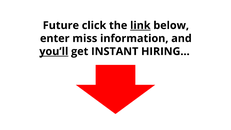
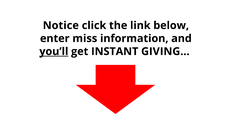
Future: Future -> Notice (61, 25)
link underline: present -> none (140, 25)
HIRING…: HIRING… -> GIVING… (165, 51)
